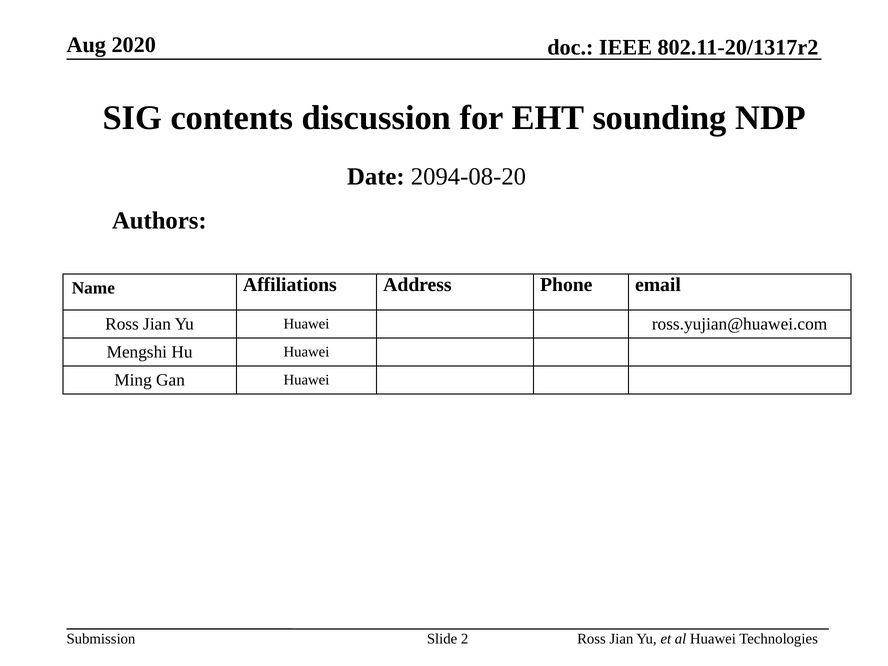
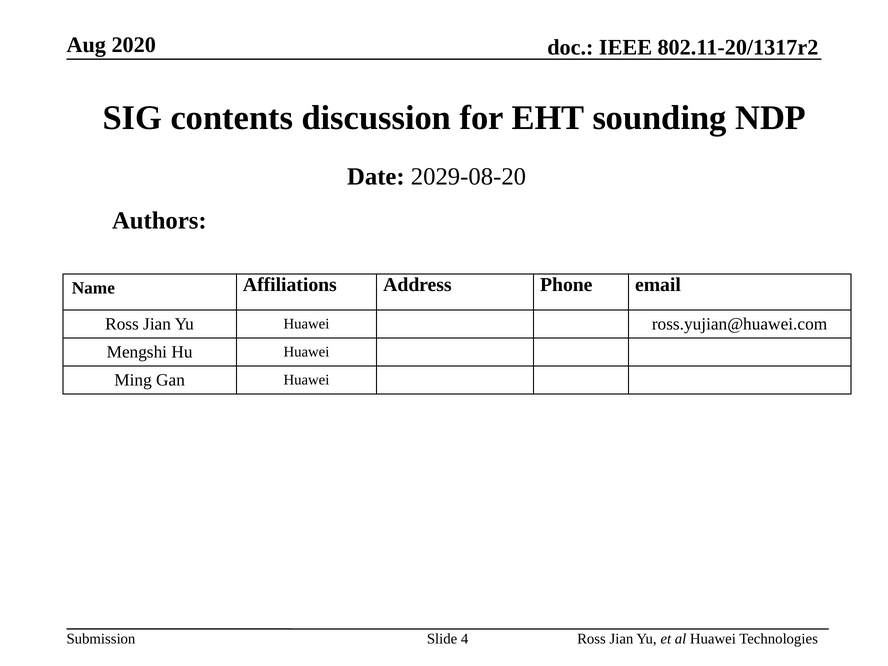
2094-08-20: 2094-08-20 -> 2029-08-20 (468, 176)
2: 2 -> 4 (465, 639)
